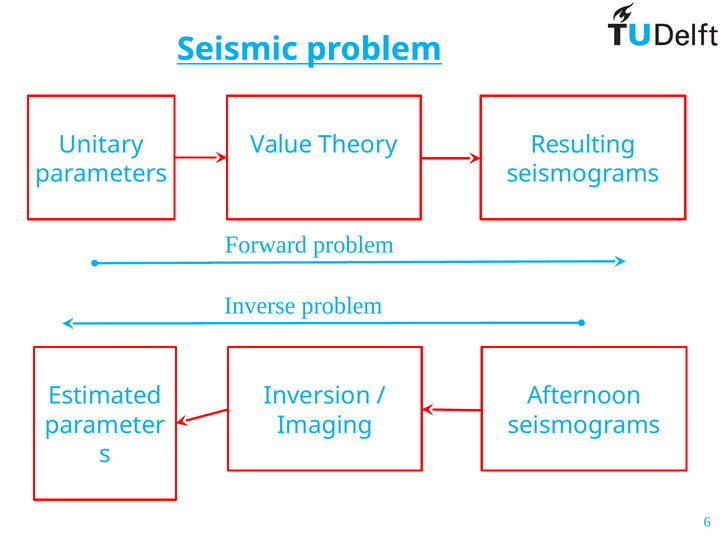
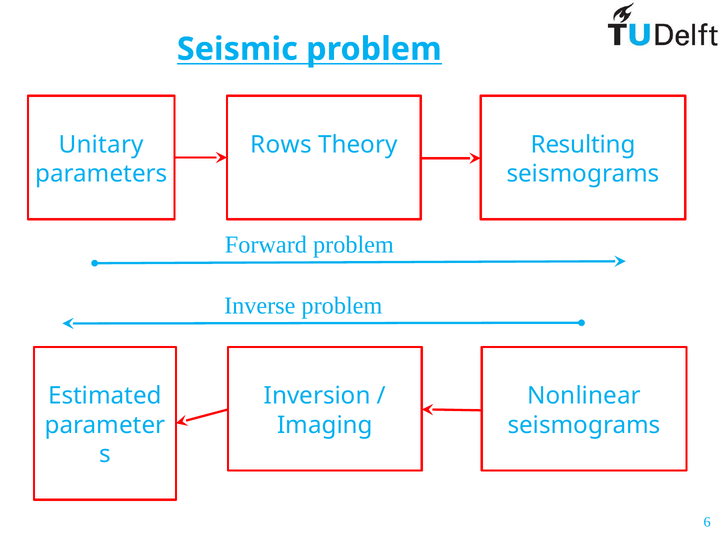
Value: Value -> Rows (281, 145)
Afternoon: Afternoon -> Nonlinear (584, 396)
